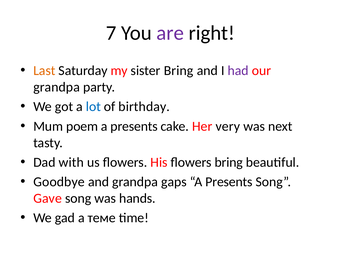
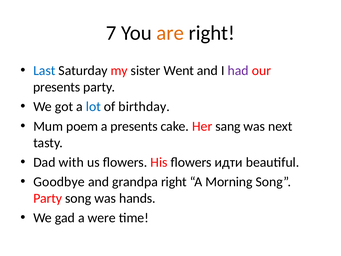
are colour: purple -> orange (170, 33)
Last colour: orange -> blue (44, 71)
sister Bring: Bring -> Went (179, 71)
grandpa: grandpa -> presents (57, 87)
very: very -> sang (228, 126)
flowers bring: bring -> идти (229, 162)
grandpa gaps: gaps -> right (174, 182)
Presents: Presents -> Morning (229, 182)
Gave: Gave -> Party (48, 198)
теме: теме -> were (102, 218)
